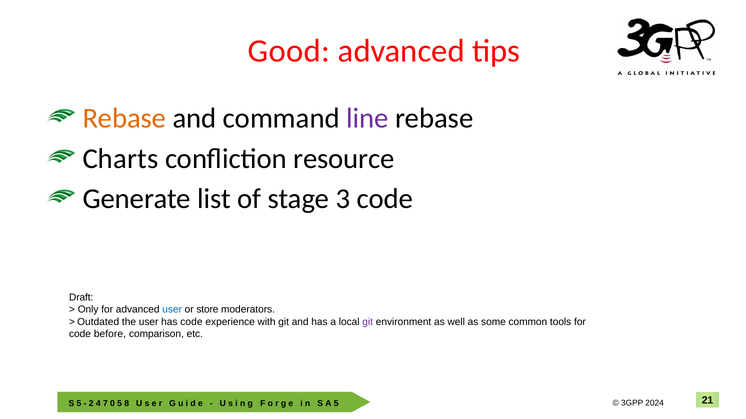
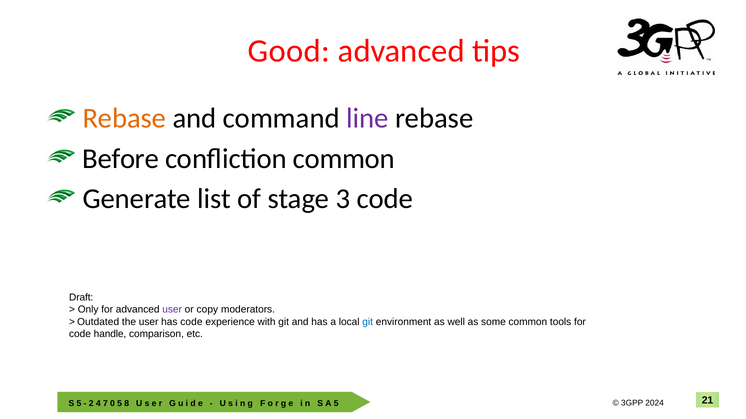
Charts: Charts -> Before (121, 159)
confliction resource: resource -> common (344, 159)
user colour: blue -> purple (172, 310)
store: store -> copy (207, 310)
git colour: purple -> blue (368, 322)
before: before -> handle (110, 334)
